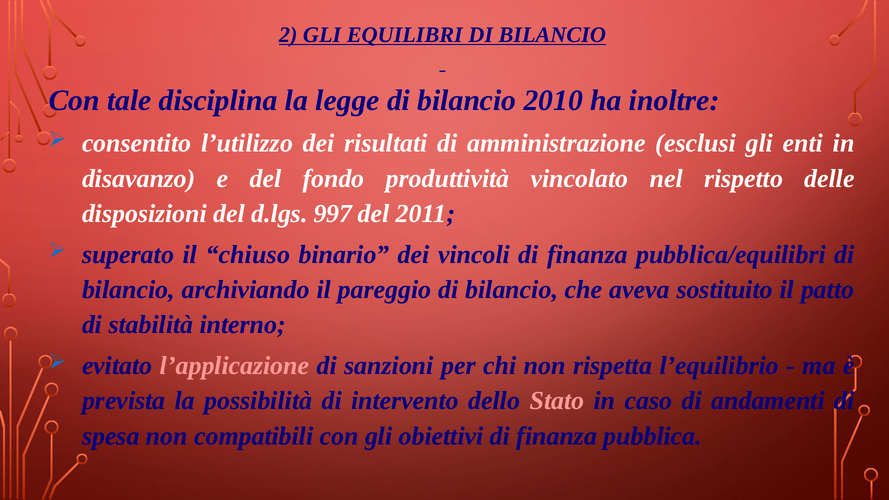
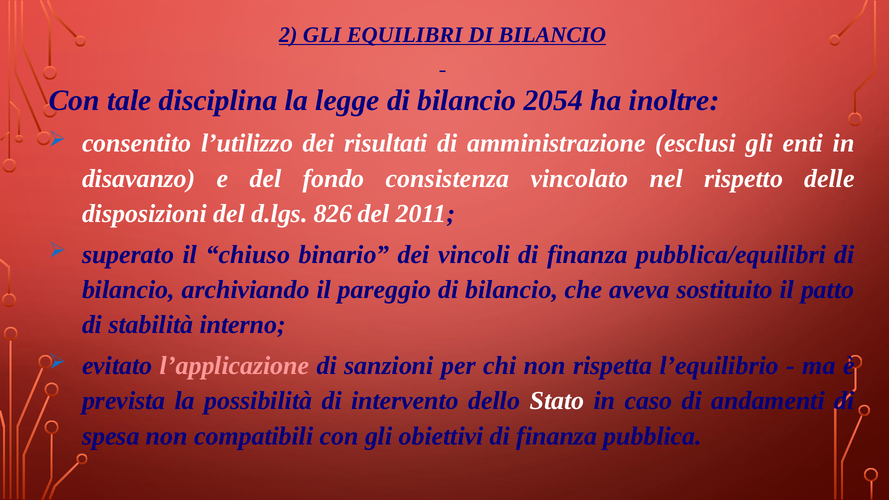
2010: 2010 -> 2054 (553, 101)
produttività: produttività -> consistenza (448, 179)
997: 997 -> 826 (333, 214)
Stato colour: pink -> white (557, 401)
